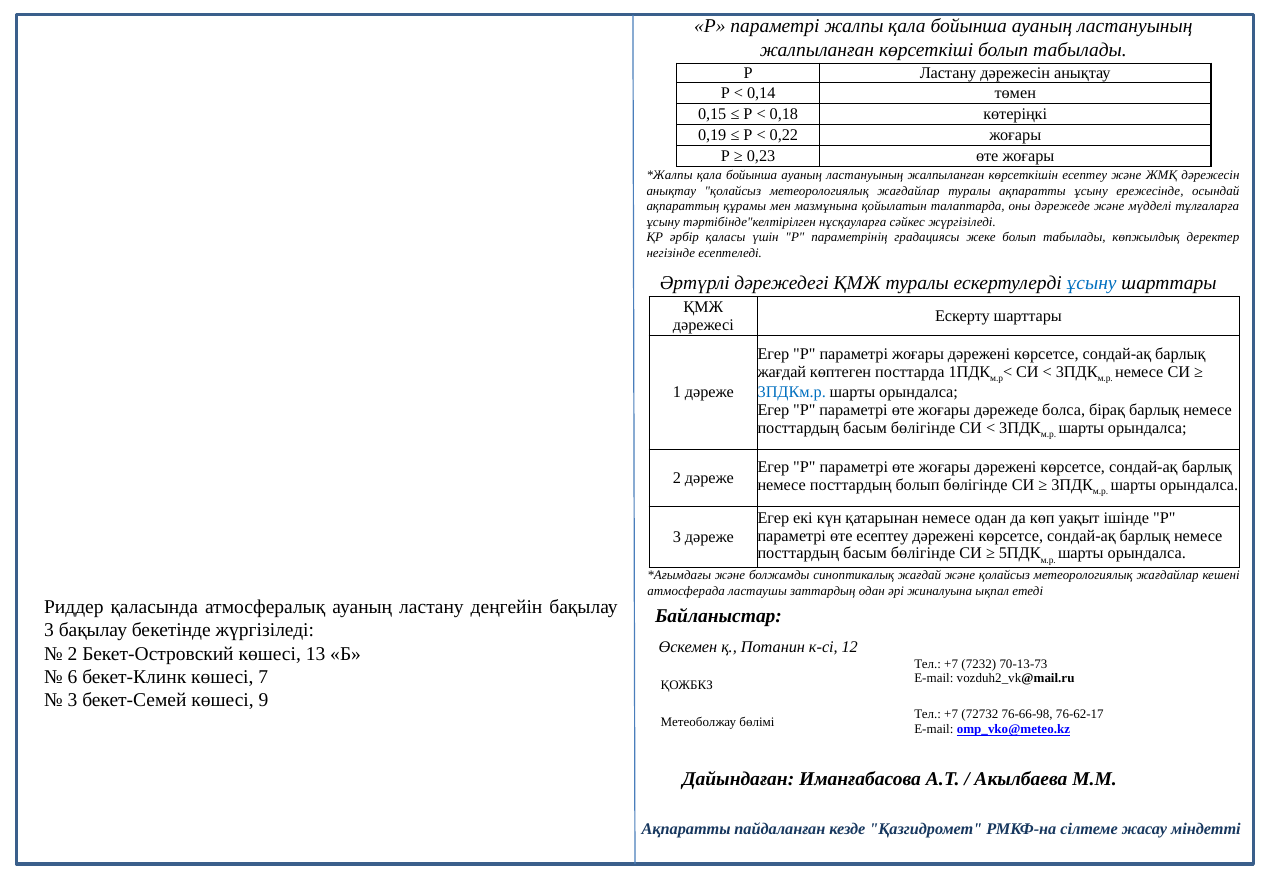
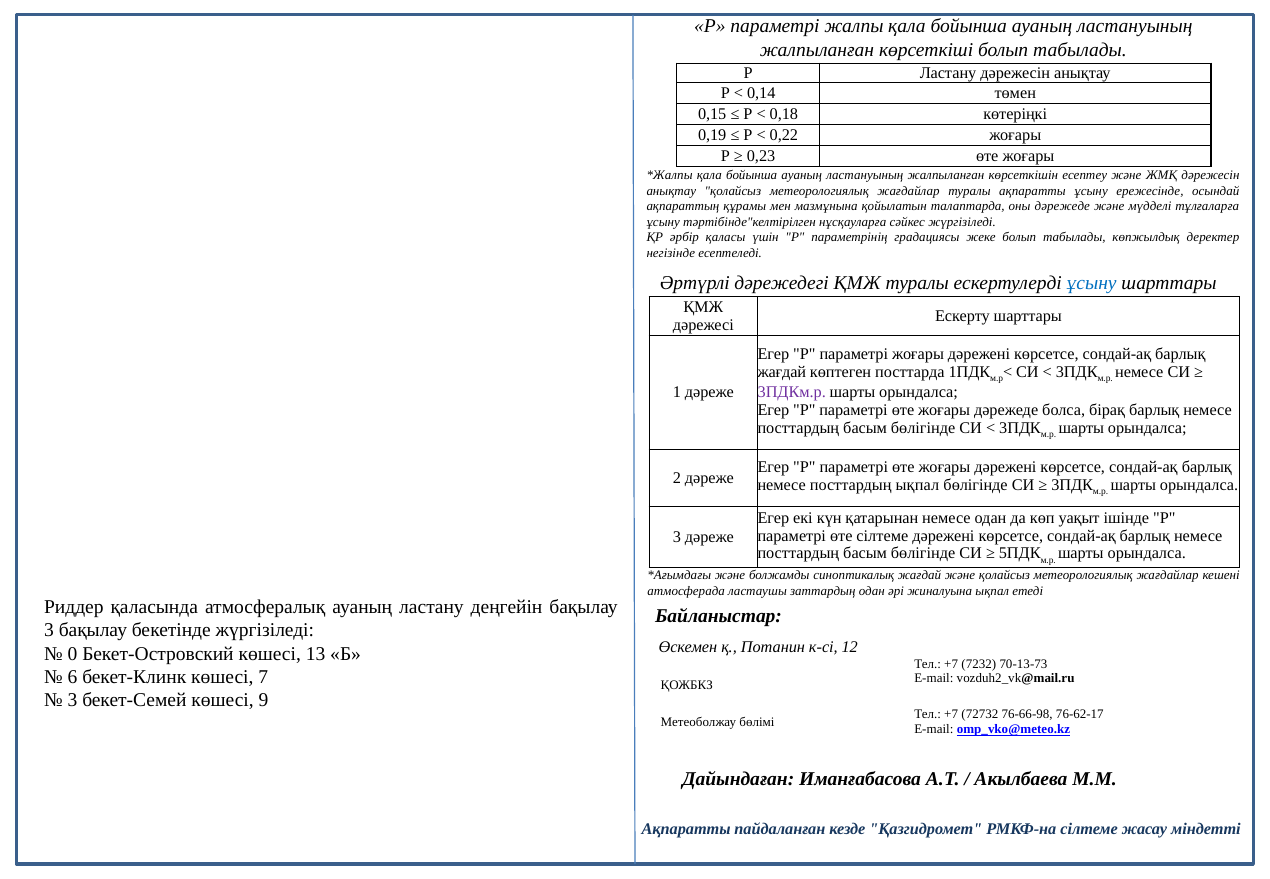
3ПДКм.р colour: blue -> purple (792, 393)
посттардың болып: болып -> ықпал (917, 486)
өте есептеу: есептеу -> сілтеме (882, 536)
2: 2 -> 0 (72, 654)
